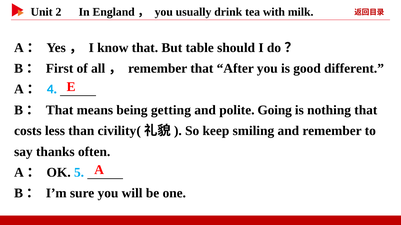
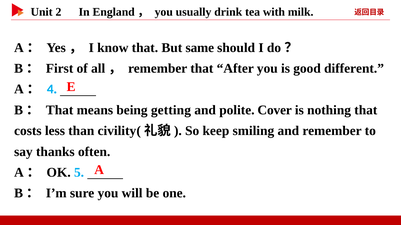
table: table -> same (200, 48)
Going: Going -> Cover (275, 110)
